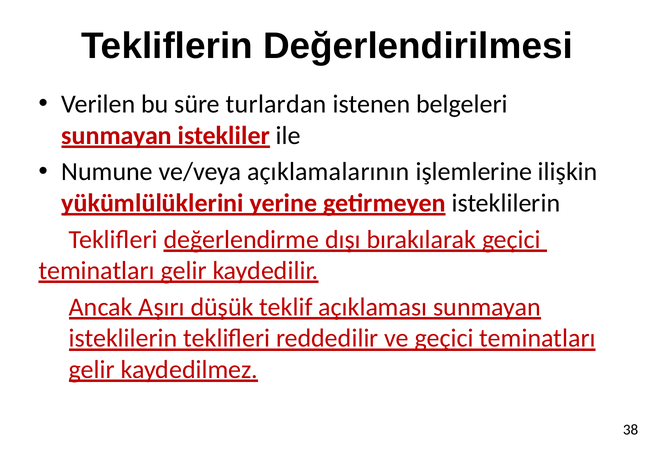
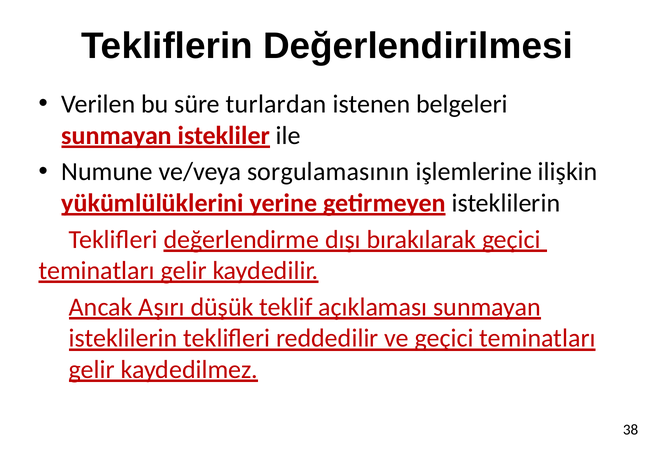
açıklamalarının: açıklamalarının -> sorgulamasının (328, 172)
